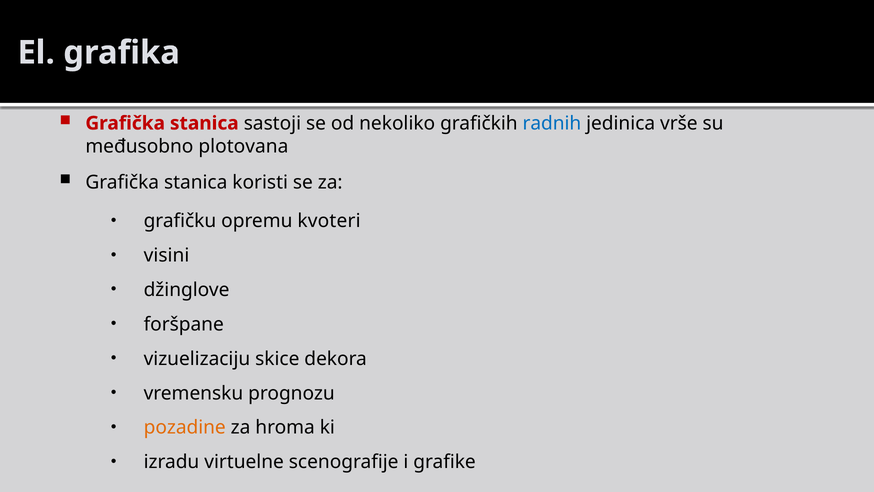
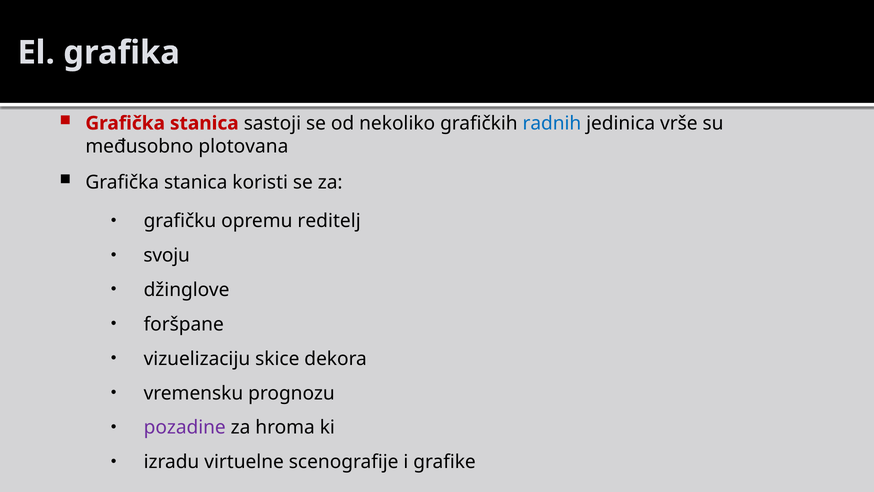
kvoteri: kvoteri -> reditelj (329, 221)
visini: visini -> svoju (167, 255)
pozadine colour: orange -> purple (185, 427)
